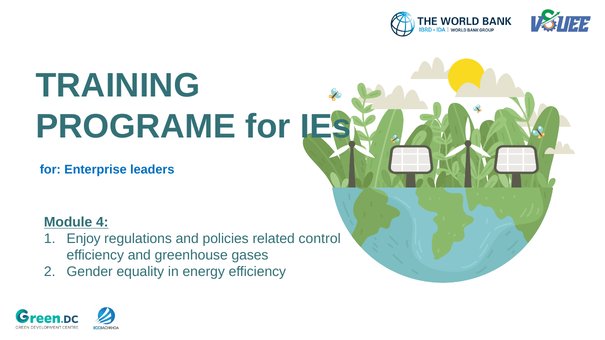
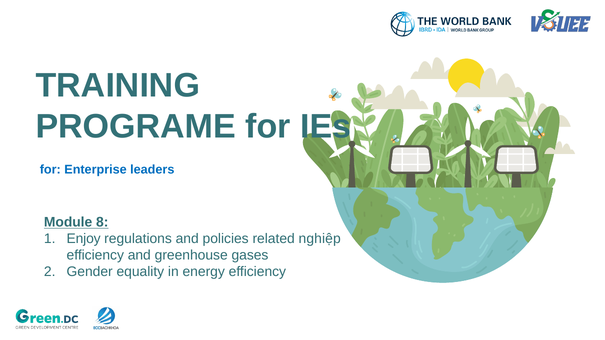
4: 4 -> 8 (102, 222)
control: control -> nghiệp (320, 239)
